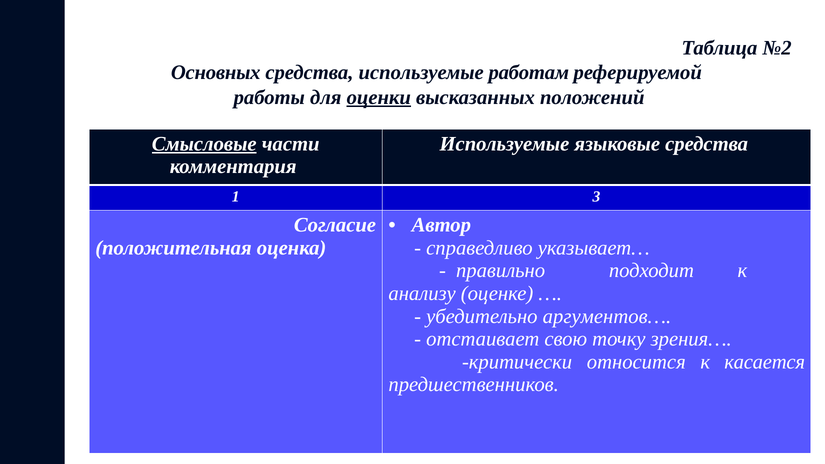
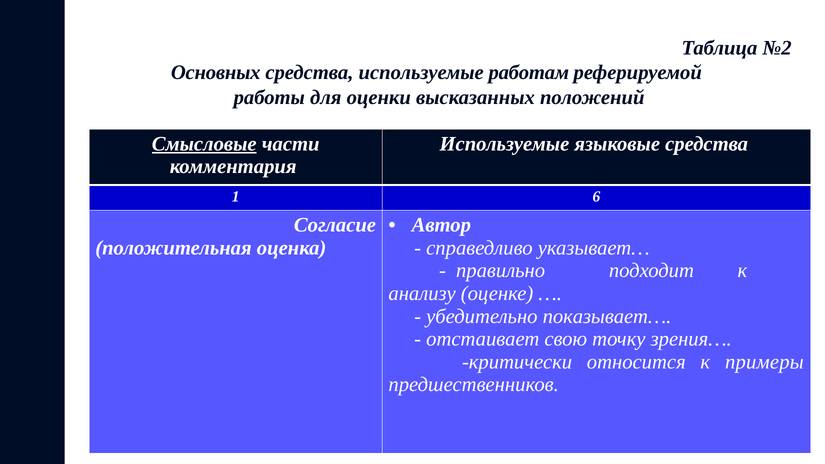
оценки underline: present -> none (379, 97)
3: 3 -> 6 (596, 197)
аргументов…: аргументов… -> показывает… (607, 316)
касается: касается -> примеры (764, 362)
